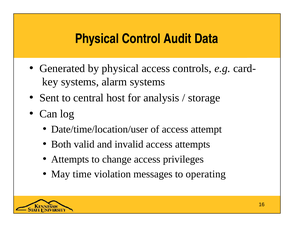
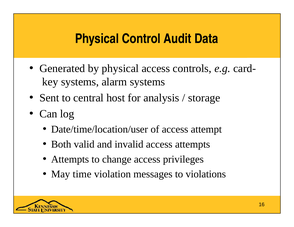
operating: operating -> violations (206, 174)
